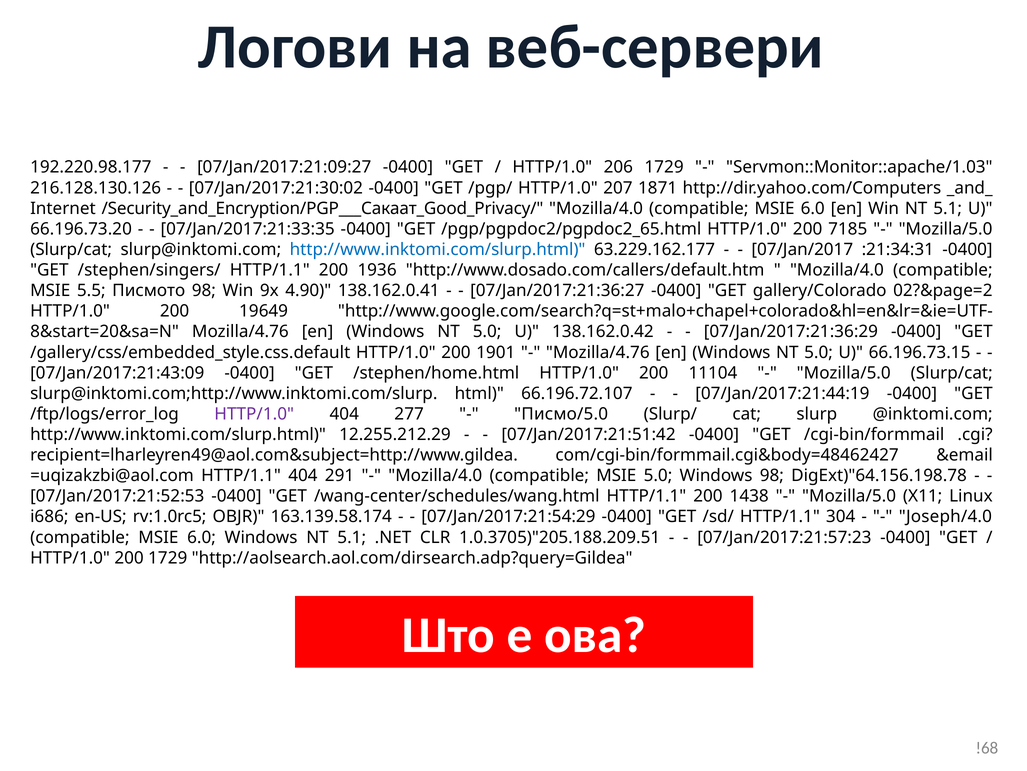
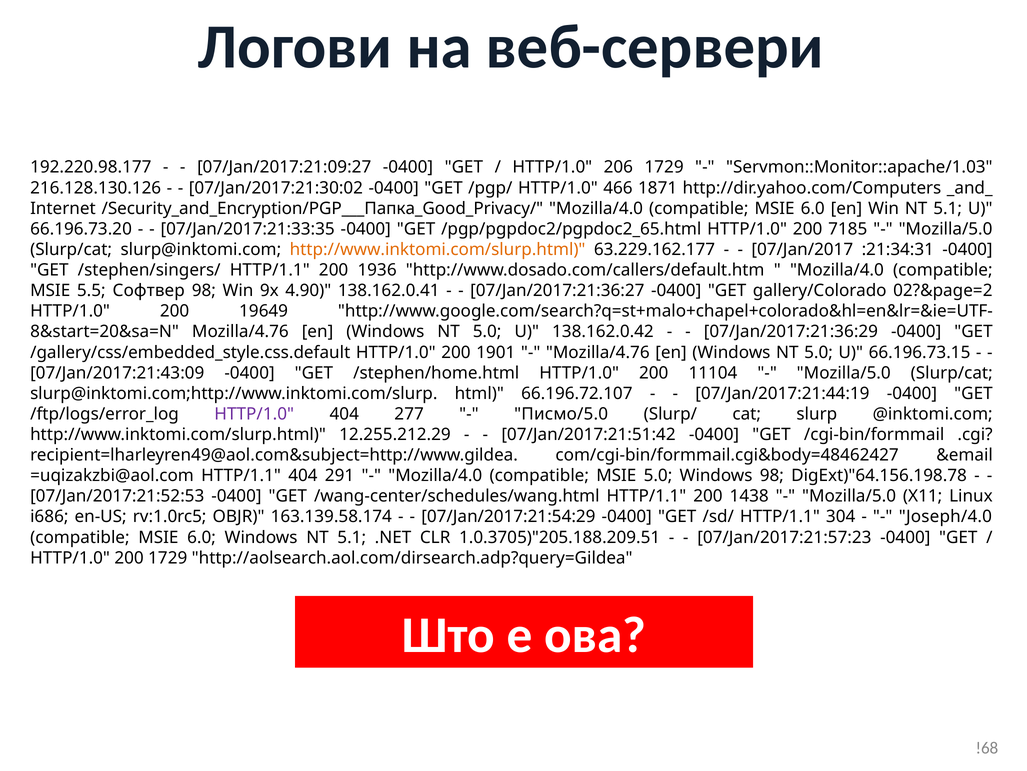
207: 207 -> 466 (618, 188)
/Security_and_Encryption/PGP___Сакаат_Good_Privacy/: /Security_and_Encryption/PGP___Сакаат_Good_Privacy/ -> /Security_and_Encryption/PGP___Папка_Good_Privacy/ (322, 208)
http://www.inktomi.com/slurp.html colour: blue -> orange (438, 249)
Писмото: Писмото -> Софтвер (149, 290)
